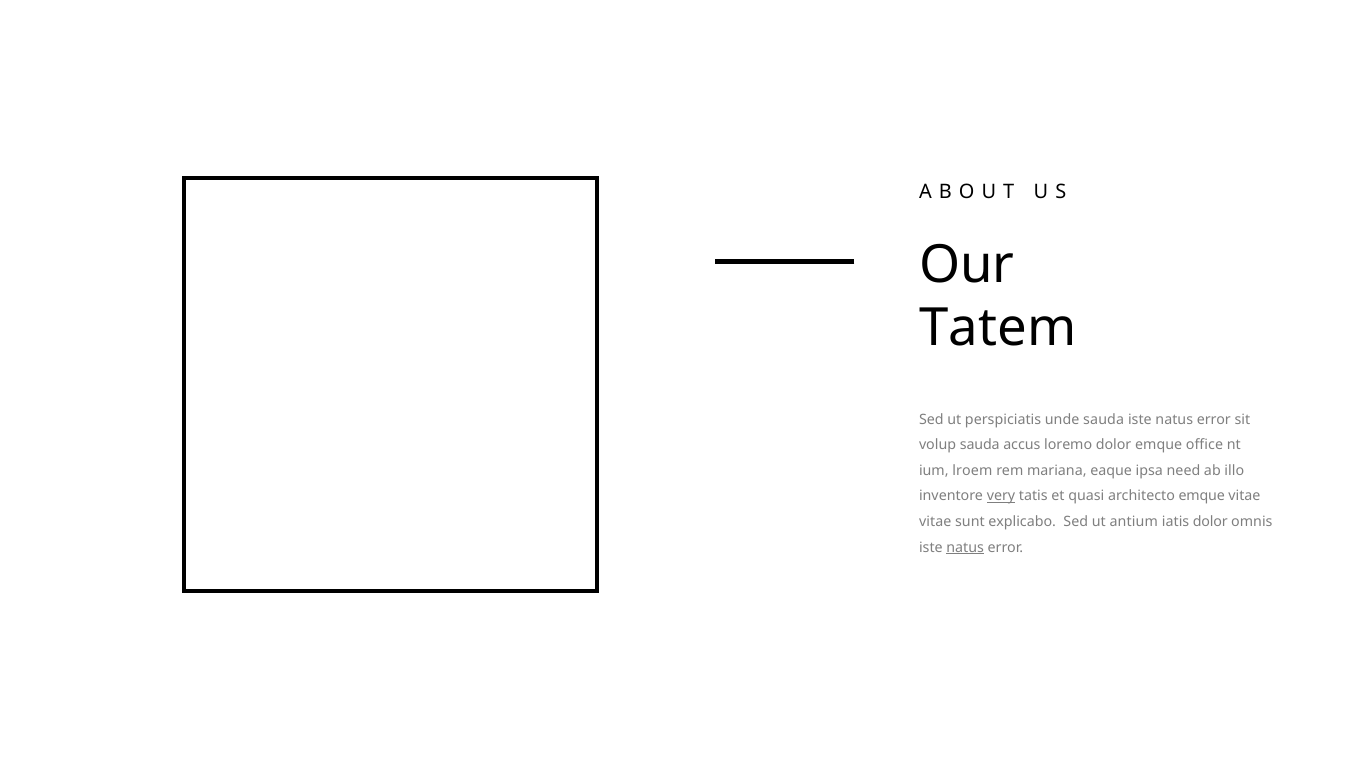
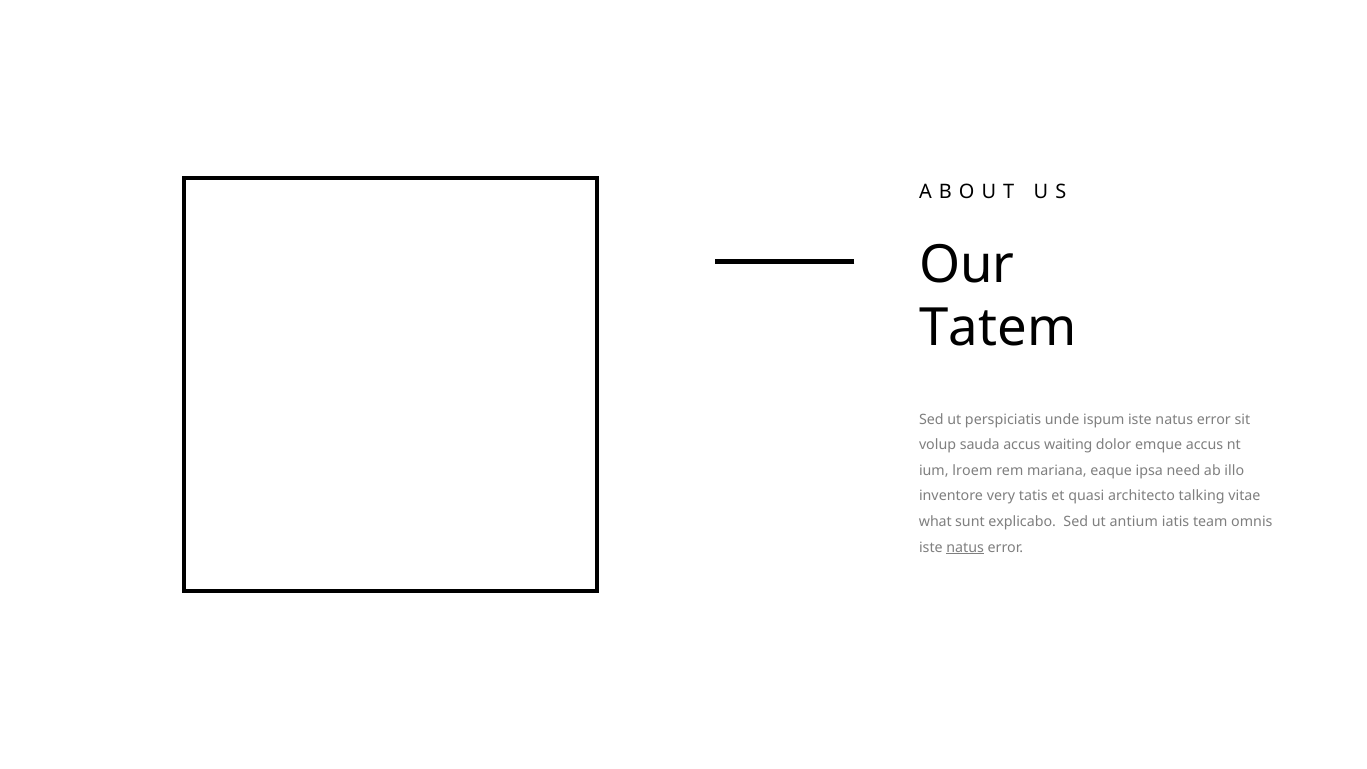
unde sauda: sauda -> ispum (1104, 419)
loremo: loremo -> waiting (1068, 445)
emque office: office -> accus (1205, 445)
very underline: present -> none (1001, 496)
architecto emque: emque -> talking (1202, 496)
vitae: vitae -> what (935, 522)
iatis dolor: dolor -> team (1210, 522)
